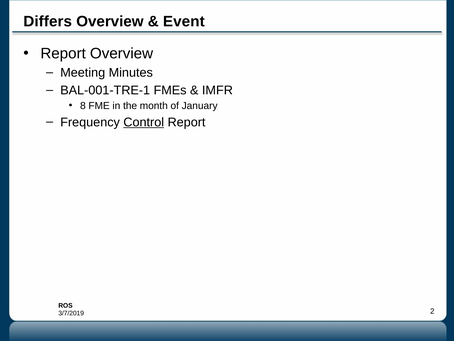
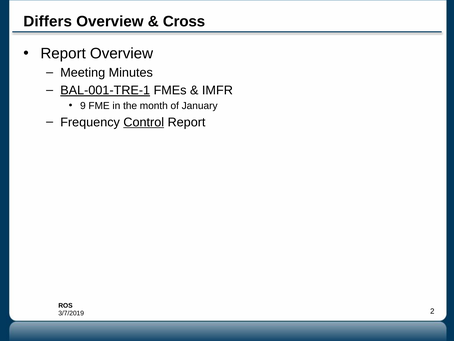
Event: Event -> Cross (184, 21)
BAL-001-TRE-1 underline: none -> present (105, 90)
8: 8 -> 9 (83, 106)
